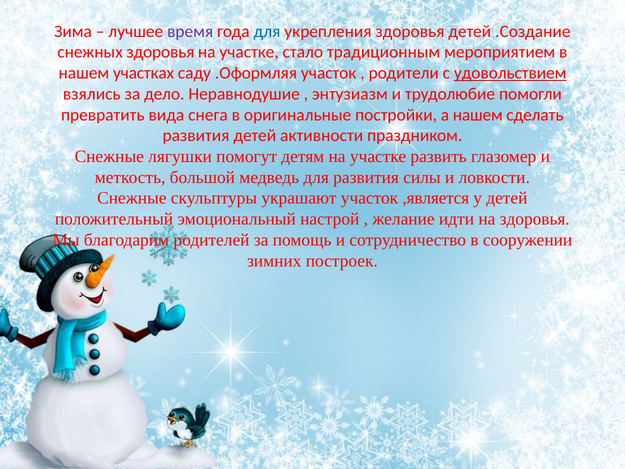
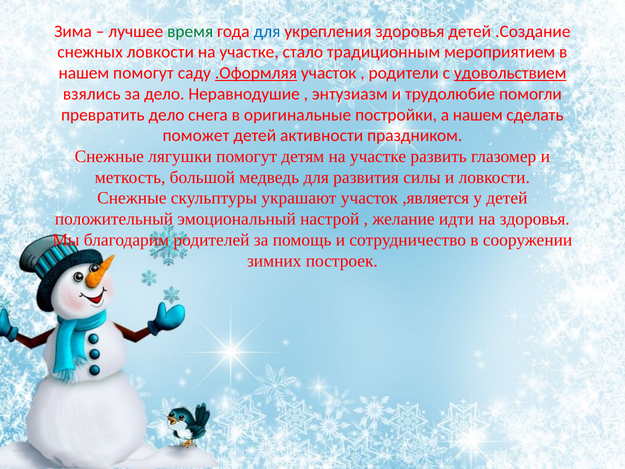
время colour: purple -> green (190, 31)
снежных здоровья: здоровья -> ловкости (160, 52)
нашем участках: участках -> помогут (143, 73)
.Оформляя underline: none -> present (256, 73)
превратить вида: вида -> дело (166, 115)
развития: развития -> поможет (196, 136)
